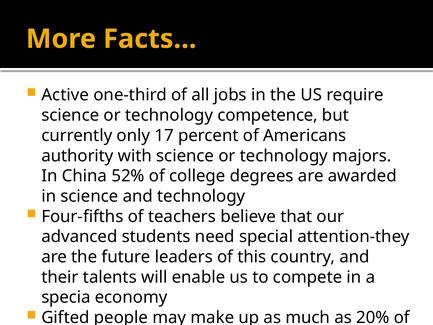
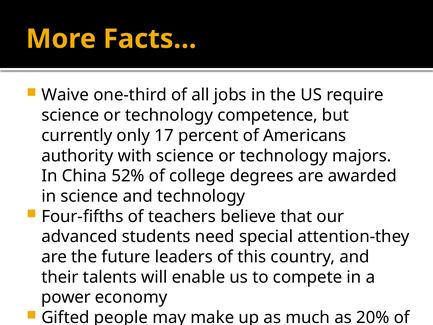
Active: Active -> Waive (65, 95)
specia: specia -> power (66, 297)
